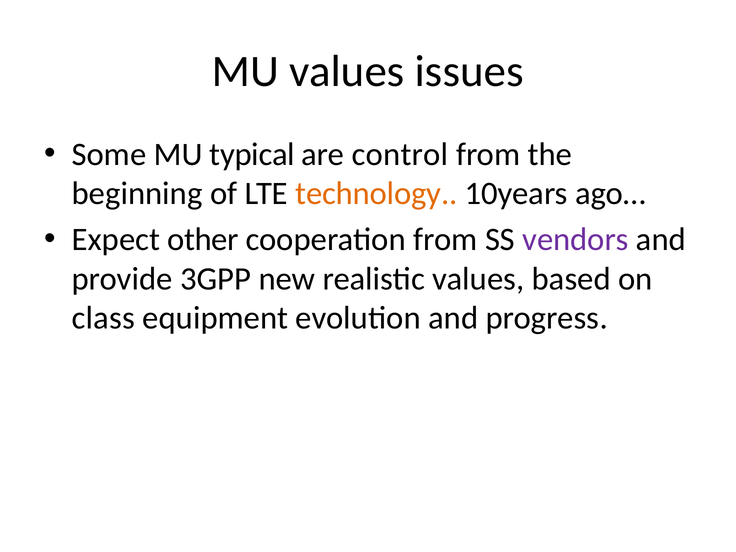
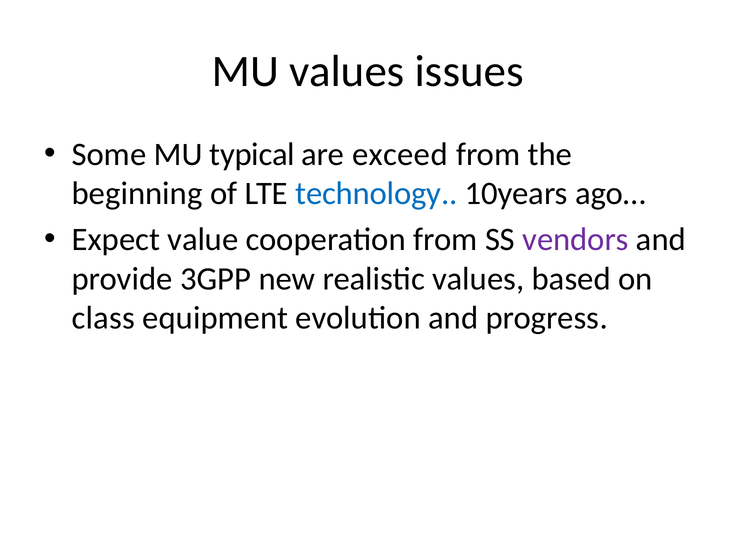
control: control -> exceed (400, 154)
technology colour: orange -> blue (376, 194)
other: other -> value (203, 239)
